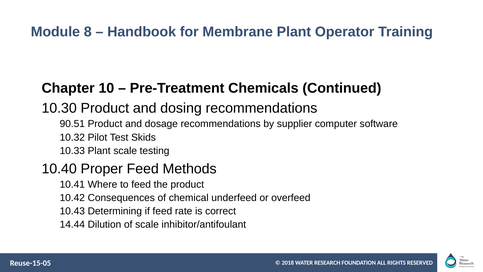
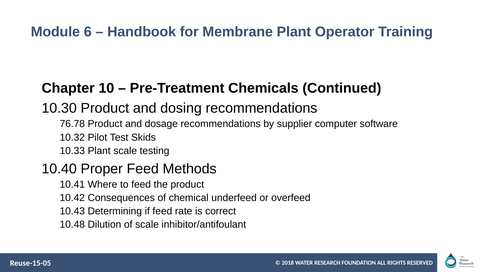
8: 8 -> 6 (88, 32)
90.51: 90.51 -> 76.78 (72, 124)
14.44: 14.44 -> 10.48 (72, 224)
